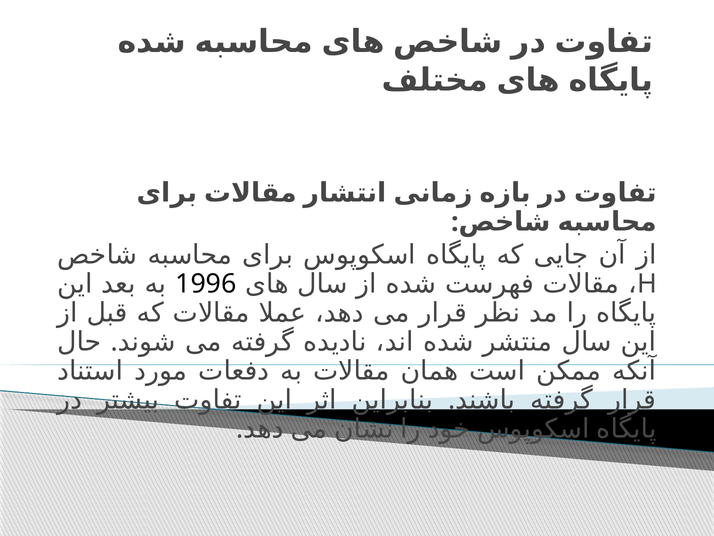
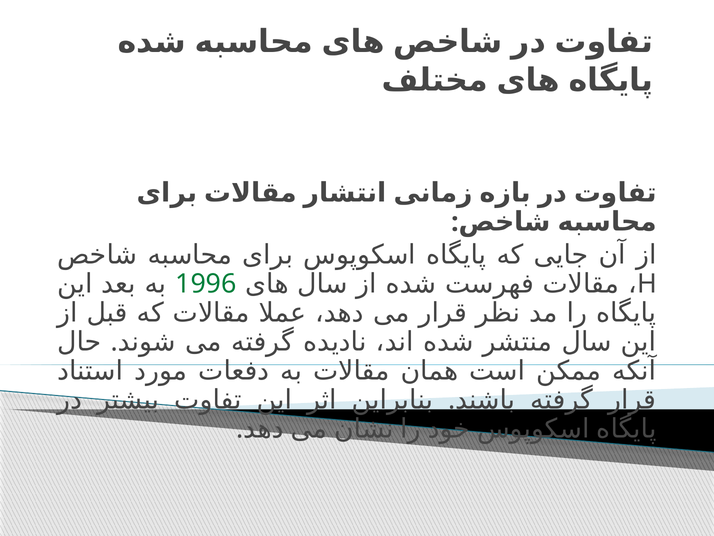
1996 colour: black -> green (206, 284)
